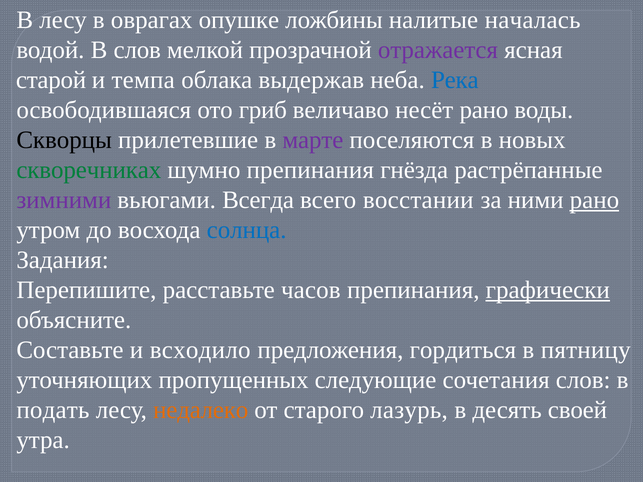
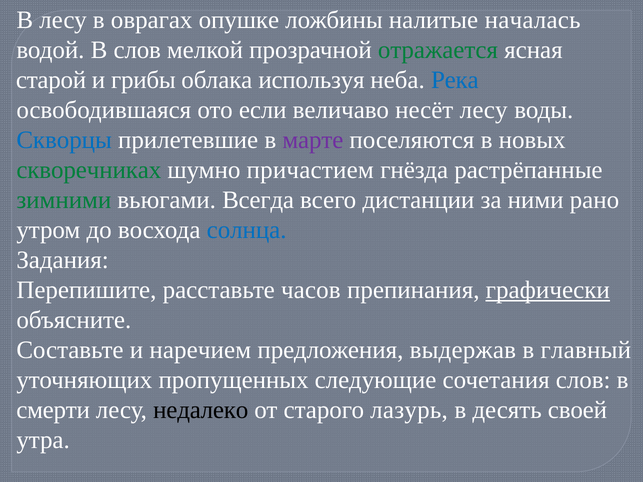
отражается colour: purple -> green (438, 50)
темпа: темпа -> грибы (143, 80)
выдержав: выдержав -> используя (311, 80)
гриб: гриб -> если (263, 110)
несёт рано: рано -> лесу (484, 110)
Скворцы colour: black -> blue (64, 140)
шумно препинания: препинания -> причастием (310, 170)
зимними colour: purple -> green (64, 200)
восстании: восстании -> дистанции (418, 200)
рано underline: present -> none (594, 200)
всходило: всходило -> наречием (200, 350)
гордиться: гордиться -> выдержав (463, 350)
пятницу: пятницу -> главный (586, 350)
подать: подать -> смерти (53, 410)
недалеко colour: orange -> black (201, 410)
